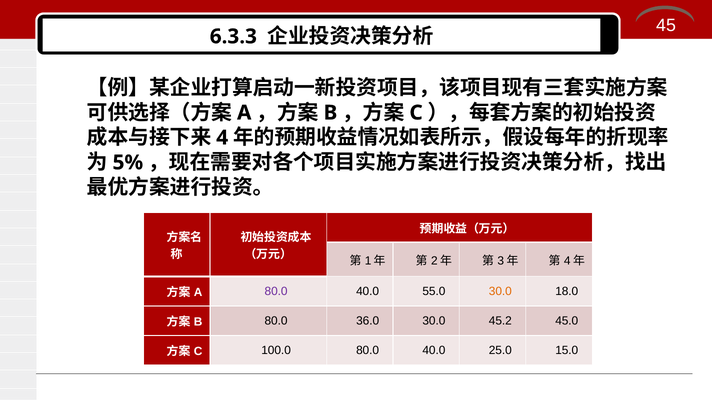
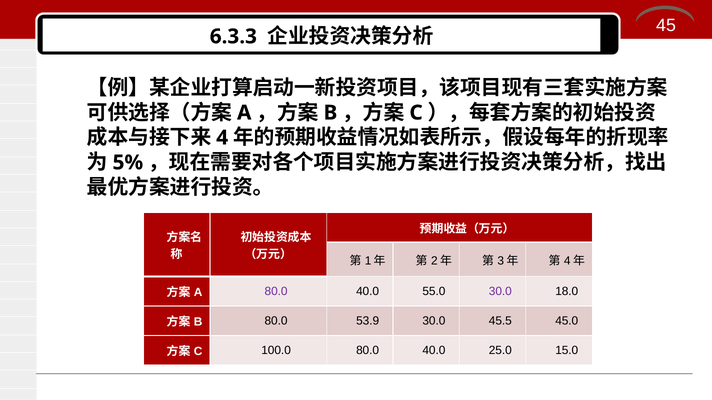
30.0 colour: orange -> purple (500, 292)
36.0: 36.0 -> 53.9 (368, 321)
45.2: 45.2 -> 45.5 (500, 321)
